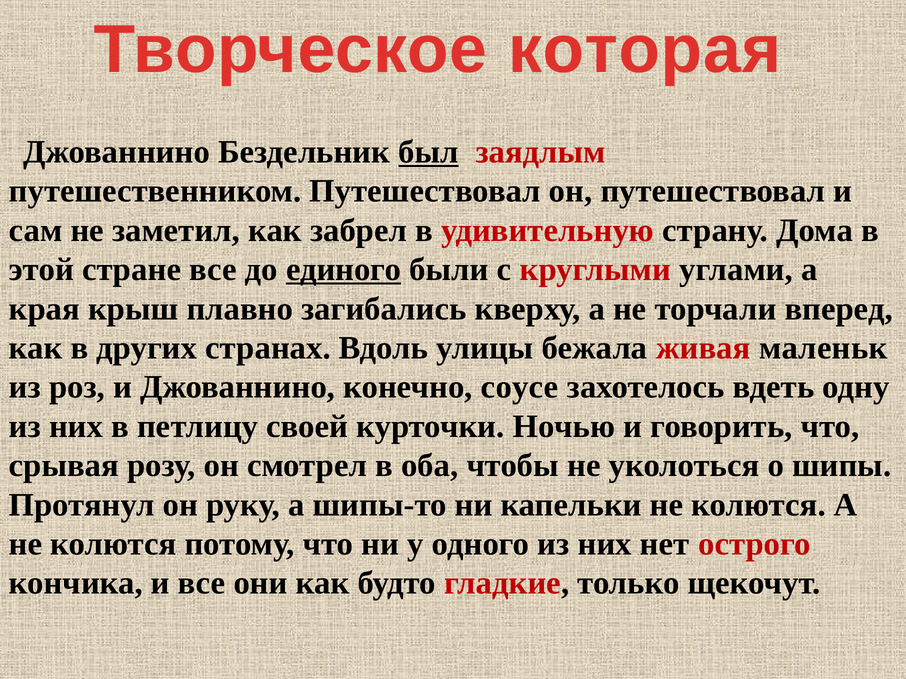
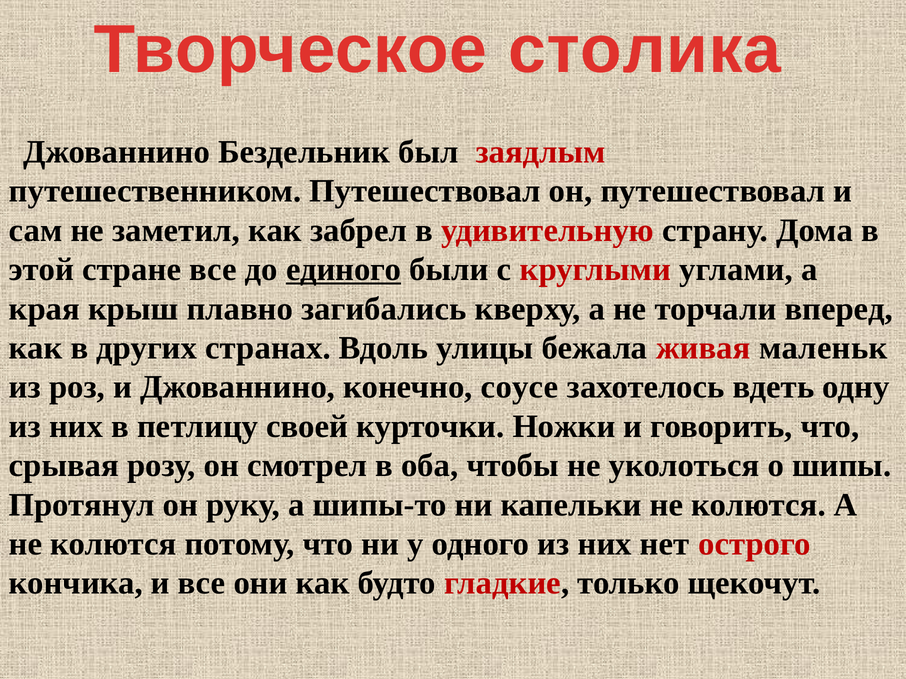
которая: которая -> столика (645, 50)
был underline: present -> none (428, 152)
Ночью: Ночью -> Ножки (564, 427)
